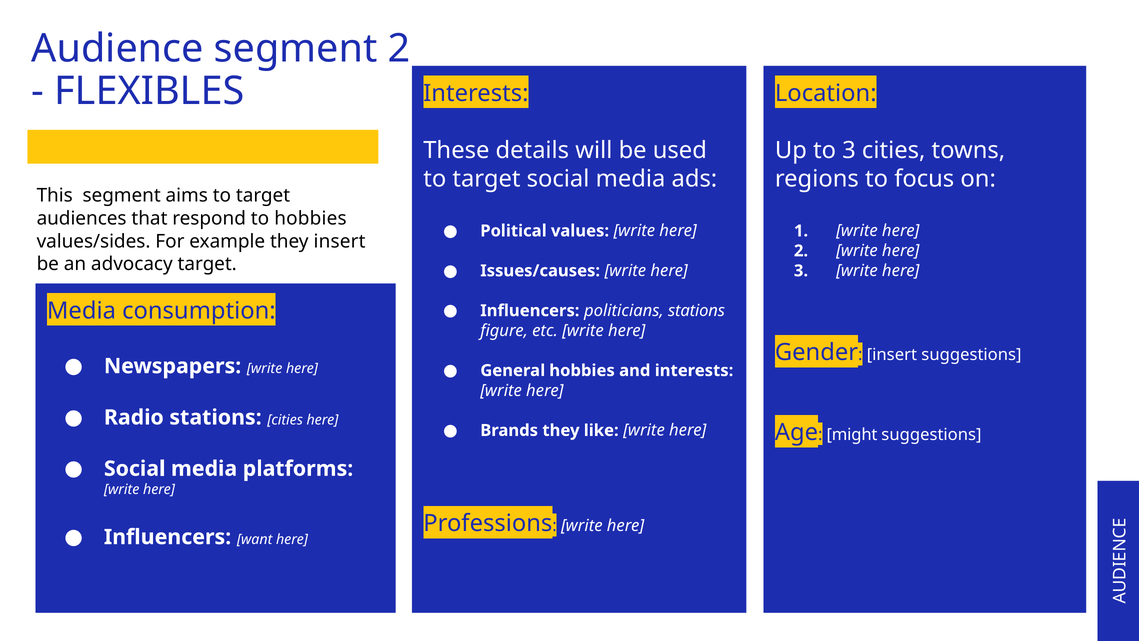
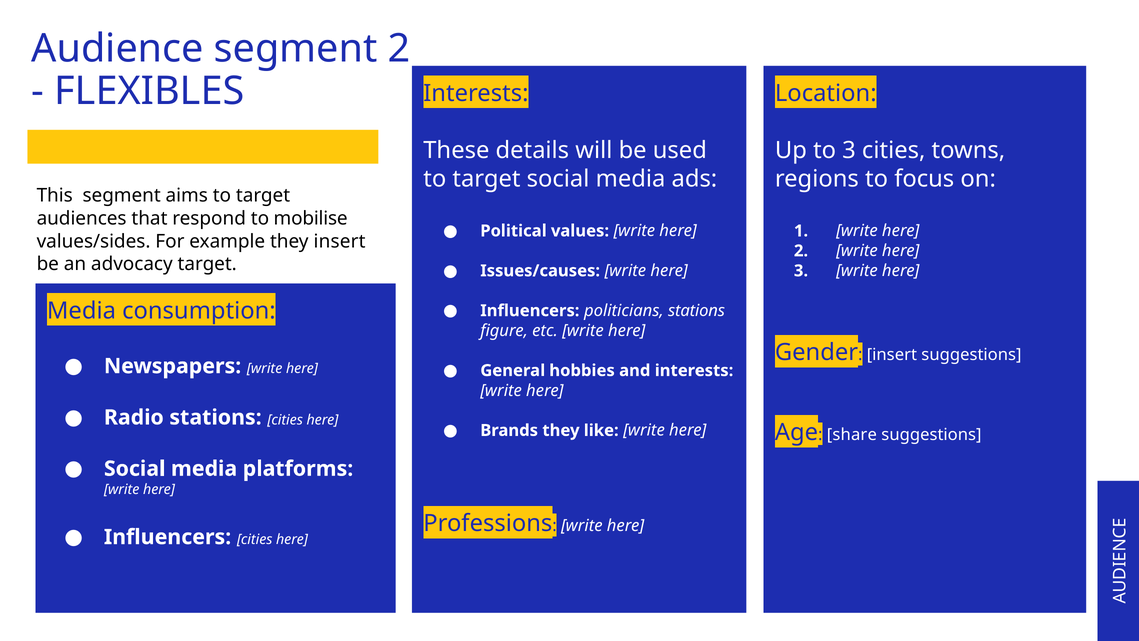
to hobbies: hobbies -> mobilise (311, 218)
might: might -> share (852, 435)
Influencers want: want -> cities (255, 539)
